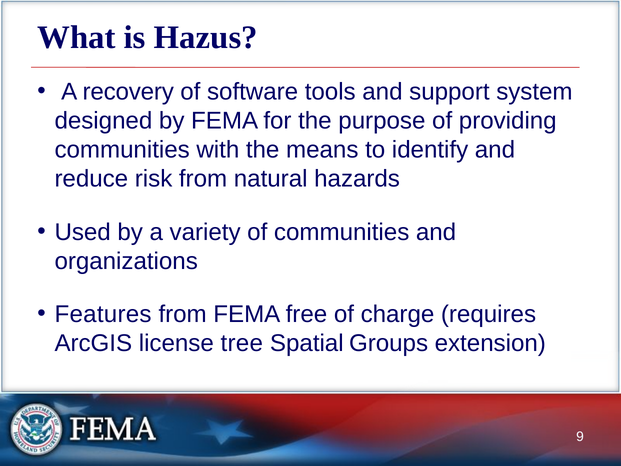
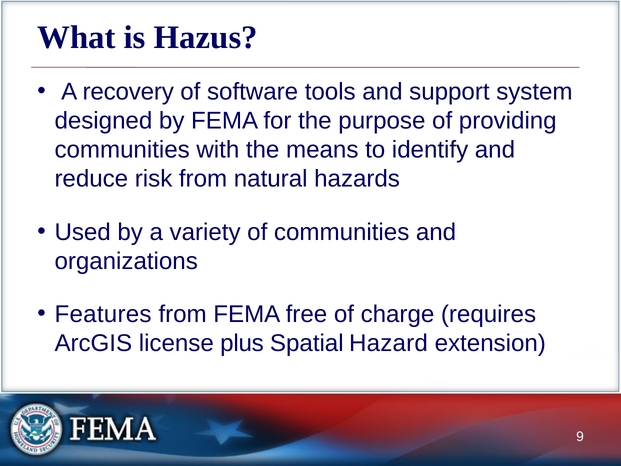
tree: tree -> plus (242, 343)
Groups: Groups -> Hazard (388, 343)
